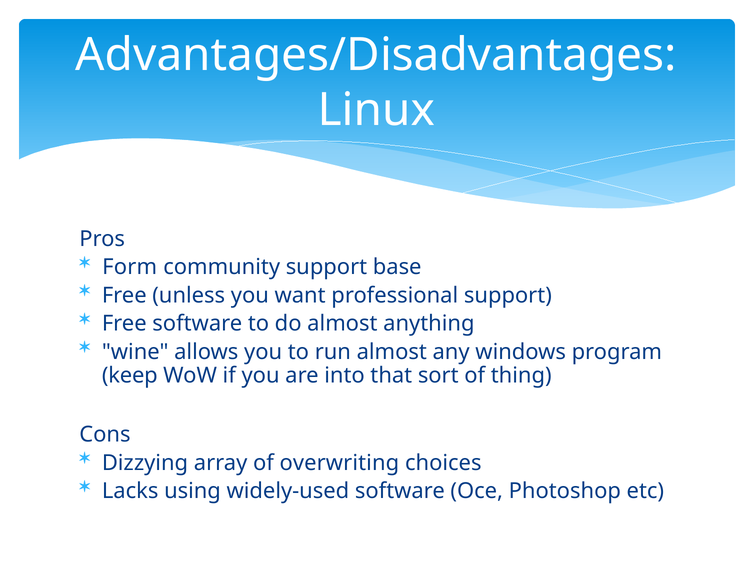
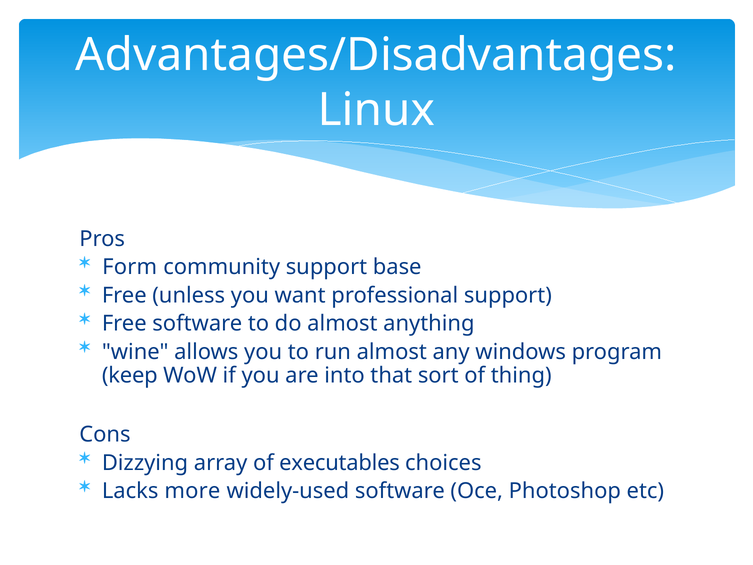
overwriting: overwriting -> executables (340, 463)
using: using -> more (192, 491)
